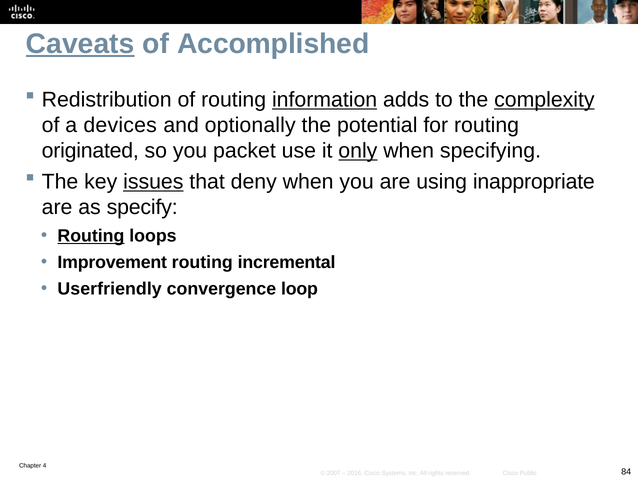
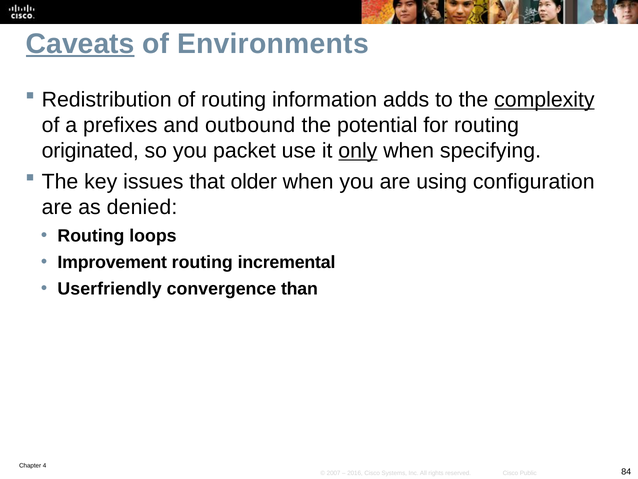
Accomplished: Accomplished -> Environments (273, 44)
information underline: present -> none (325, 100)
devices: devices -> prefixes (120, 125)
optionally: optionally -> outbound (250, 125)
issues underline: present -> none (153, 182)
deny: deny -> older (254, 182)
inappropriate: inappropriate -> configuration (534, 182)
specify: specify -> denied (142, 207)
Routing underline: present -> none (91, 236)
loop: loop -> than (299, 289)
